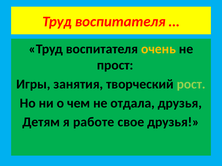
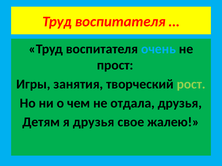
очень colour: yellow -> light blue (158, 49)
я работе: работе -> друзья (94, 122)
свое друзья: друзья -> жалею (173, 122)
